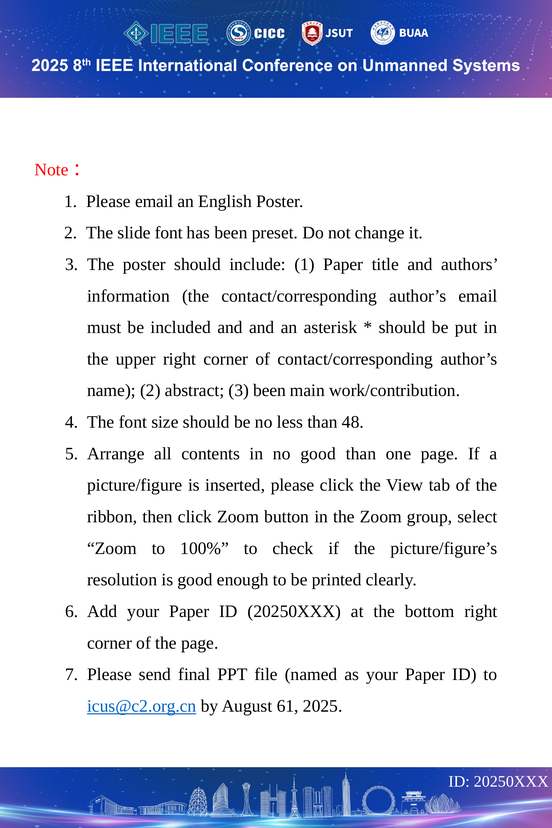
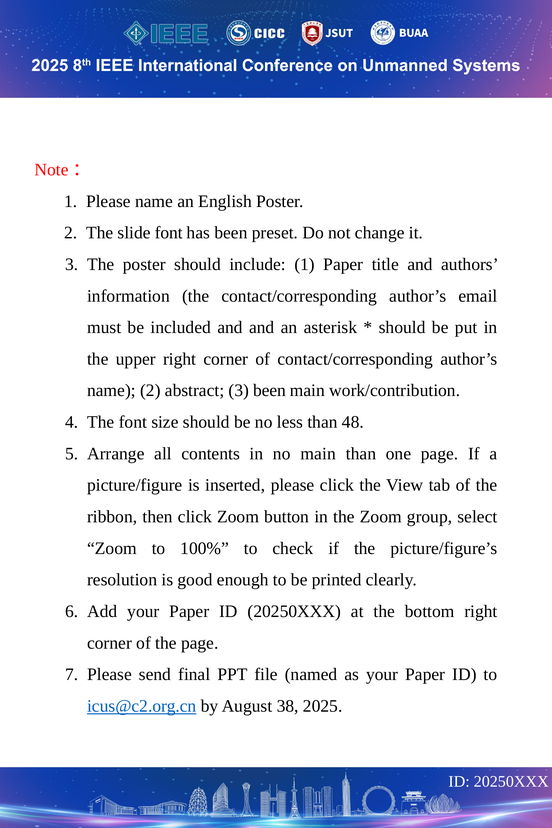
Please email: email -> name (154, 201)
no good: good -> main (318, 454)
61: 61 -> 38 (288, 706)
